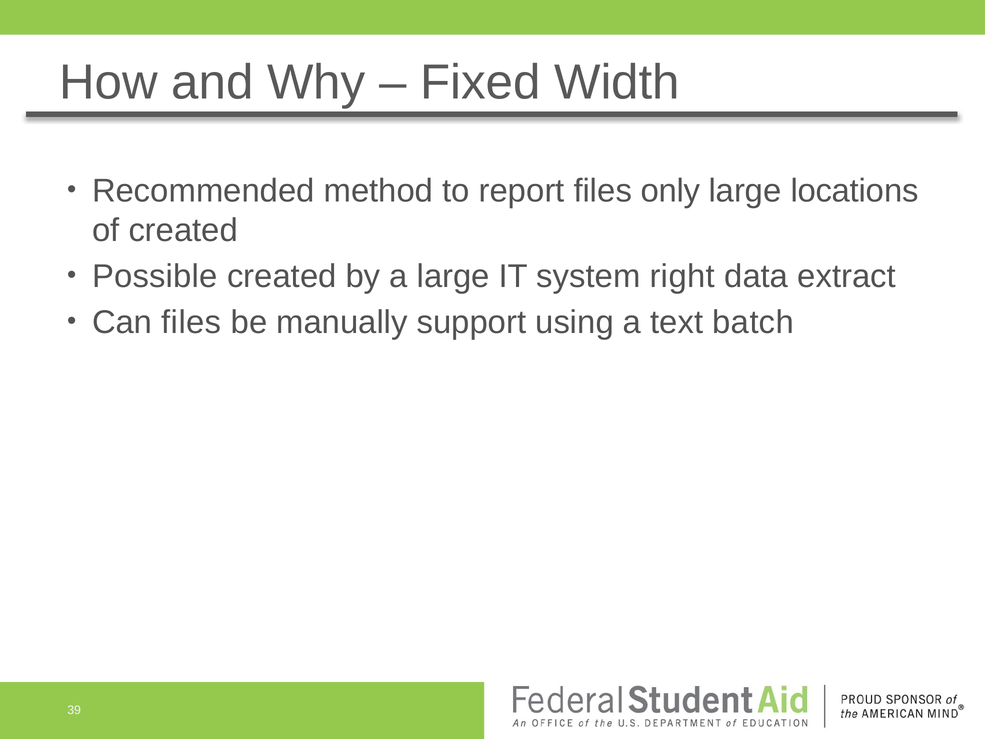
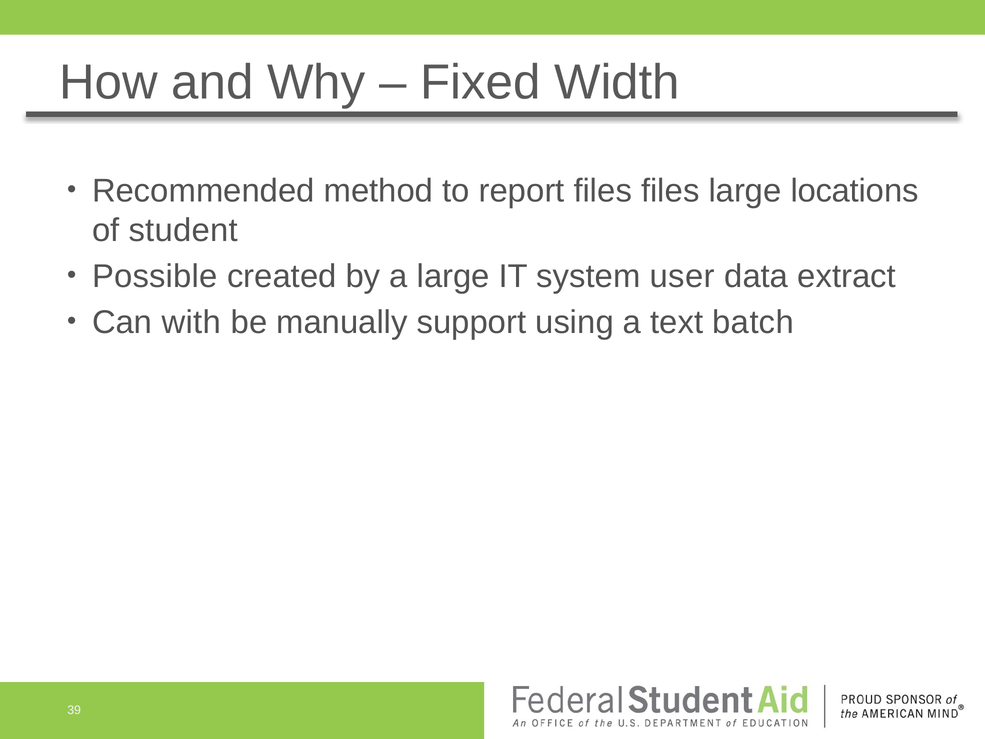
files only: only -> files (670, 191)
of created: created -> student (183, 230)
right: right -> user (682, 276)
Can files: files -> with (191, 322)
